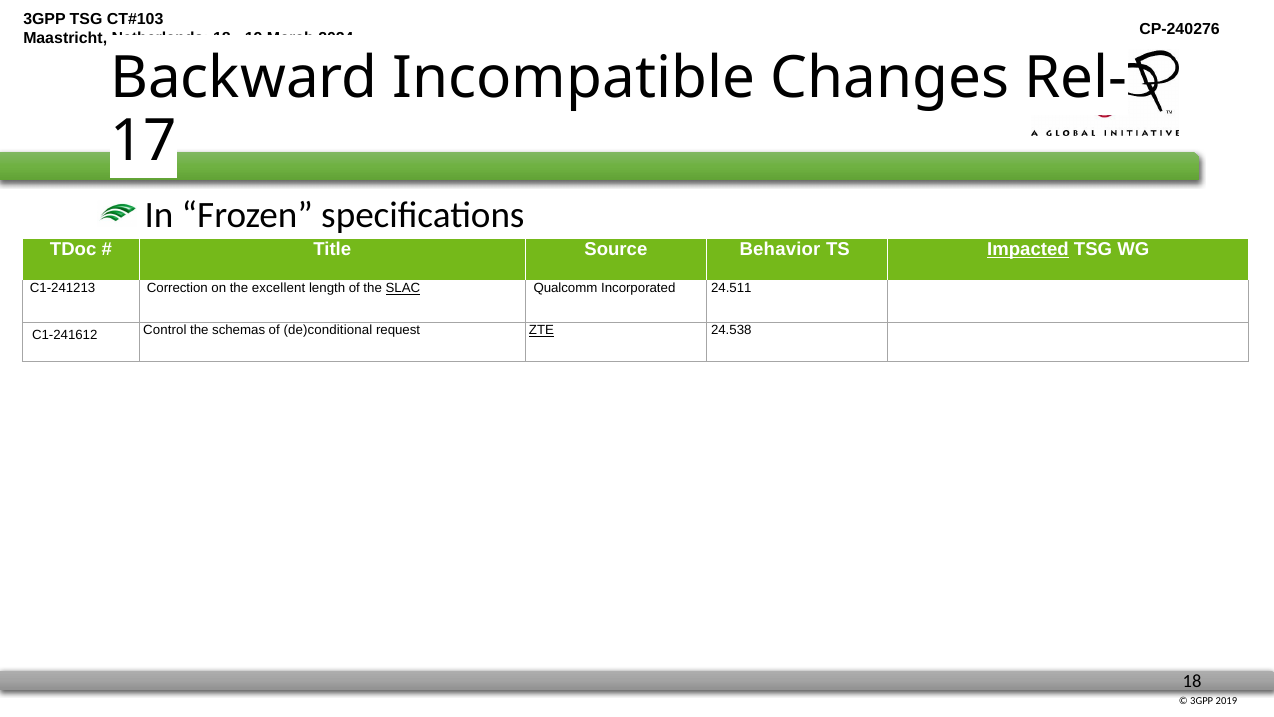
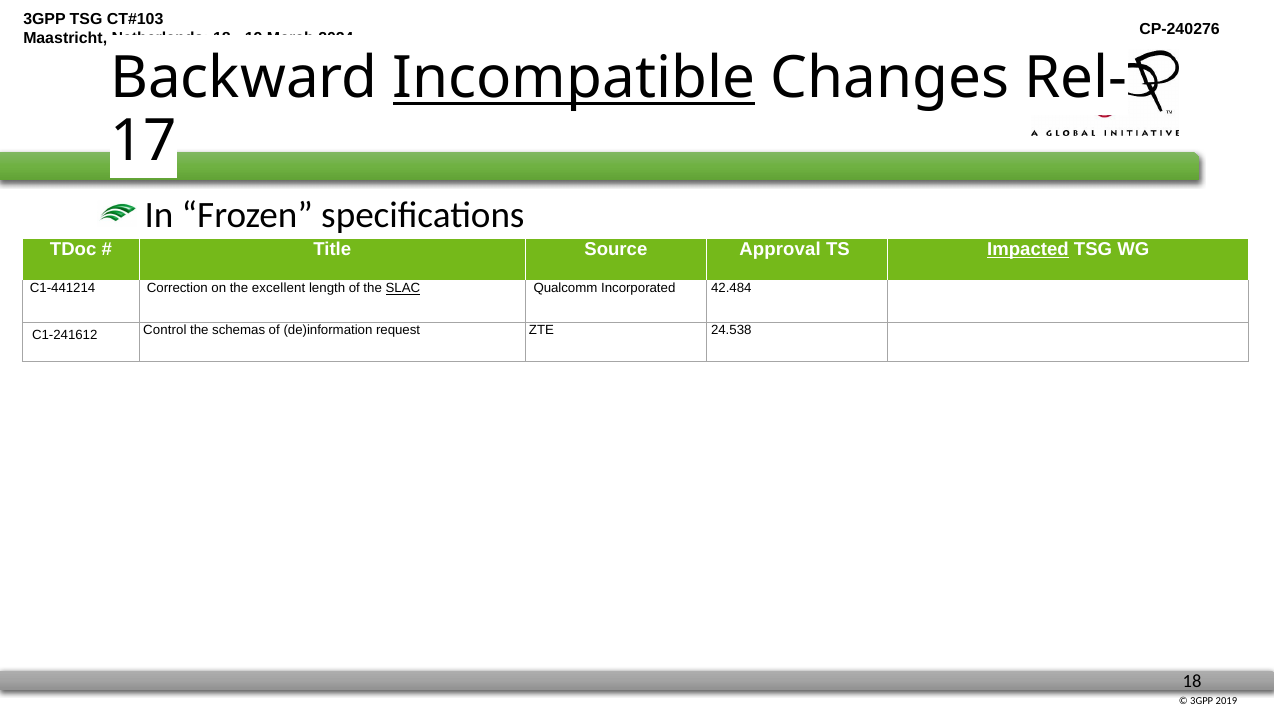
Incompatible underline: none -> present (574, 78)
Behavior: Behavior -> Approval (780, 249)
C1-241213: C1-241213 -> C1-441214 (63, 288)
24.511: 24.511 -> 42.484 (731, 288)
de)conditional: de)conditional -> de)information (328, 330)
ZTE underline: present -> none (541, 330)
